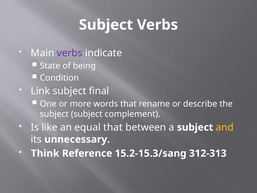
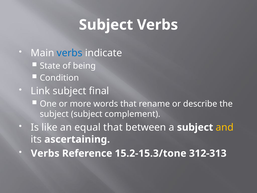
verbs colour: purple -> blue (70, 53)
unnecessary: unnecessary -> ascertaining (77, 139)
Think: Think -> Verbs (45, 153)
15.2-15.3/sang: 15.2-15.3/sang -> 15.2-15.3/tone (151, 153)
